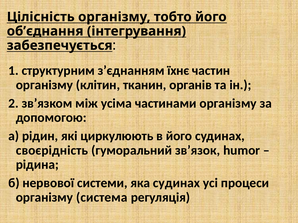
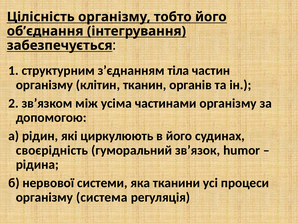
їхнє: їхнє -> тіла (178, 71)
яка судинах: судинах -> тканини (177, 183)
